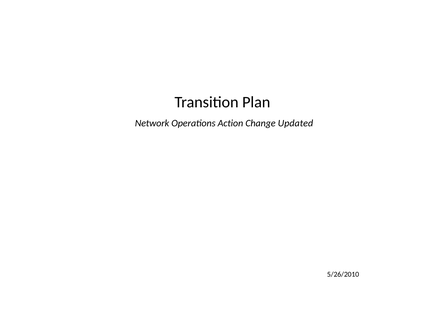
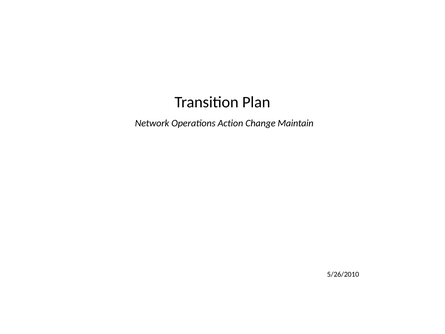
Updated: Updated -> Maintain (296, 123)
